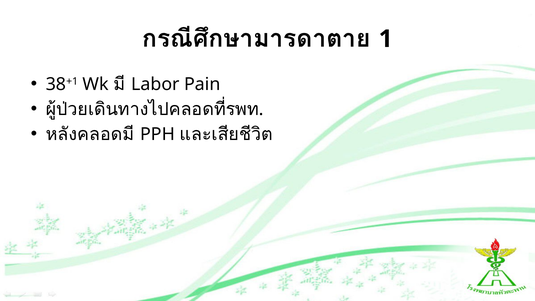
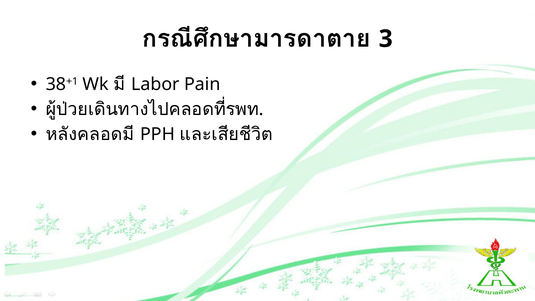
1: 1 -> 3 (386, 39)
